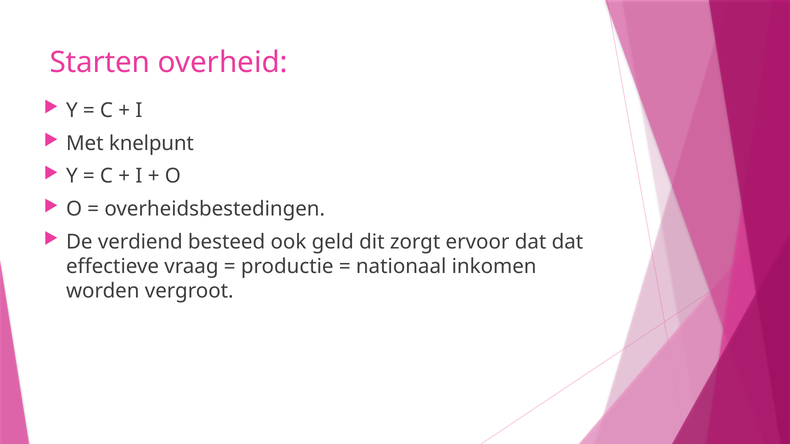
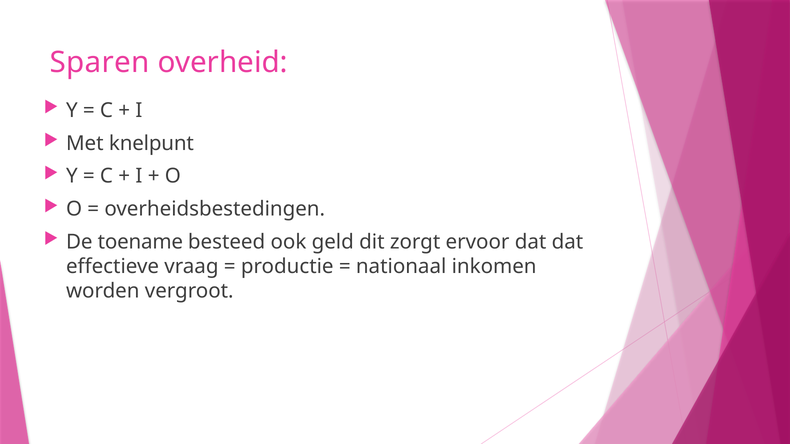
Starten: Starten -> Sparen (100, 62)
verdiend: verdiend -> toename (140, 242)
